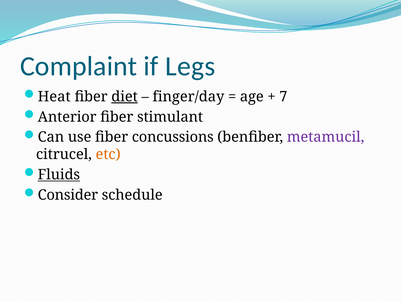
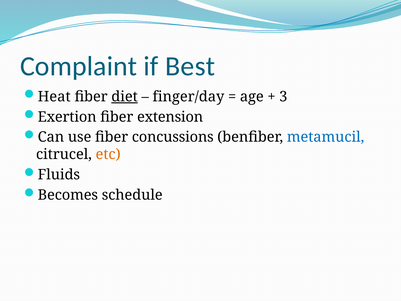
Legs: Legs -> Best (190, 66)
7: 7 -> 3 (283, 97)
Anterior: Anterior -> Exertion (67, 117)
stimulant: stimulant -> extension (170, 117)
metamucil colour: purple -> blue (326, 137)
Fluids underline: present -> none (59, 175)
Consider: Consider -> Becomes (68, 195)
